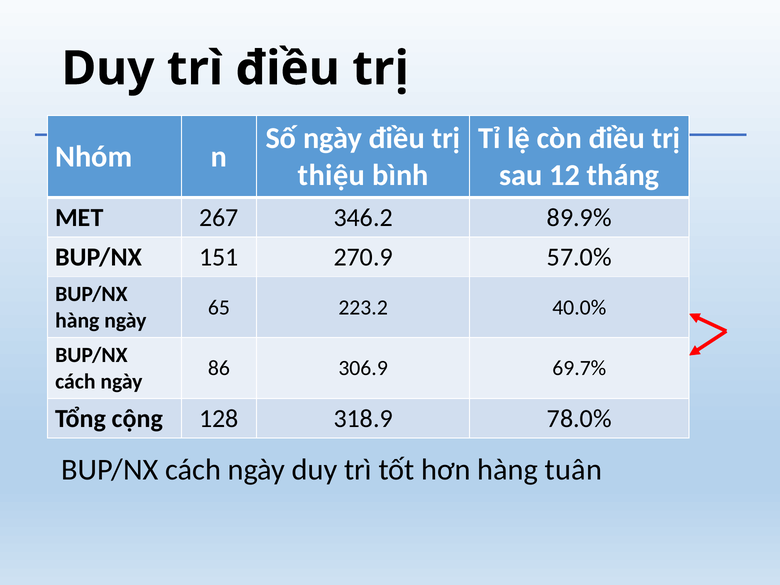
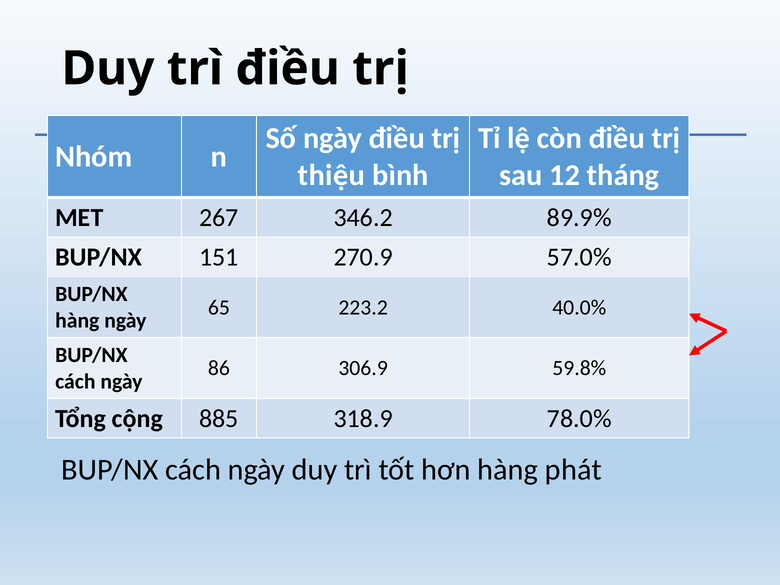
69.7%: 69.7% -> 59.8% (579, 368)
128: 128 -> 885 (219, 419)
tuân: tuân -> phát (573, 470)
